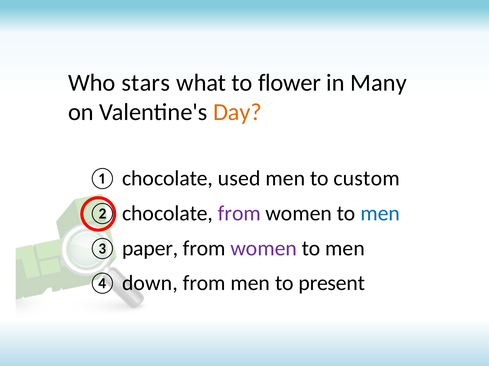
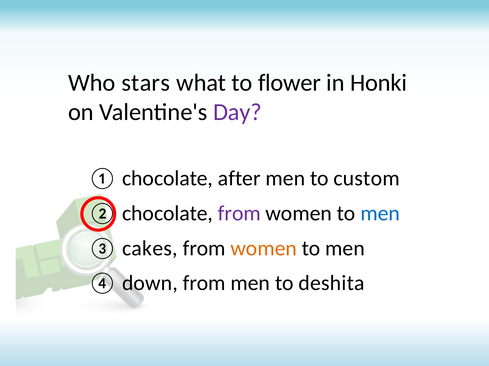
Many: Many -> Honki (379, 83)
Day colour: orange -> purple (237, 112)
used: used -> after (239, 179)
paper: paper -> cakes (150, 249)
women colour: purple -> orange (264, 249)
present: present -> deshita (332, 284)
